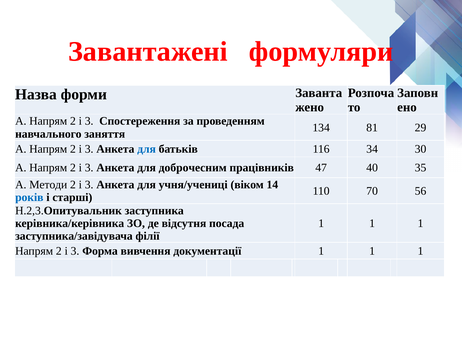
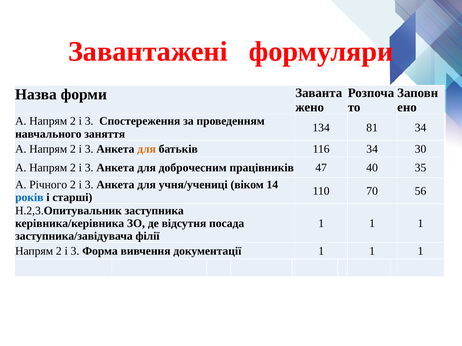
81 29: 29 -> 34 (421, 128)
для colour: blue -> orange (147, 149)
Методи: Методи -> Річного (48, 185)
